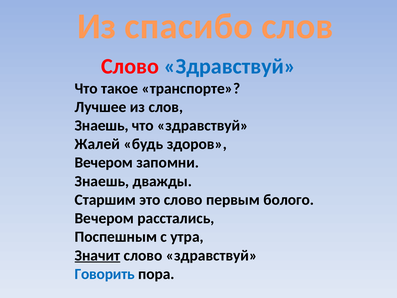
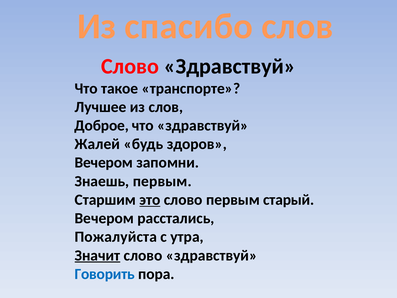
Здравствуй colour: blue -> black (230, 66)
Знаешь: Знаешь -> Доброе (102, 125)
Знаешь дважды: дважды -> первым (162, 181)
это underline: none -> present (150, 200)
болого: болого -> старый (289, 200)
Поспешным: Поспешным -> Пожалуйста (116, 237)
